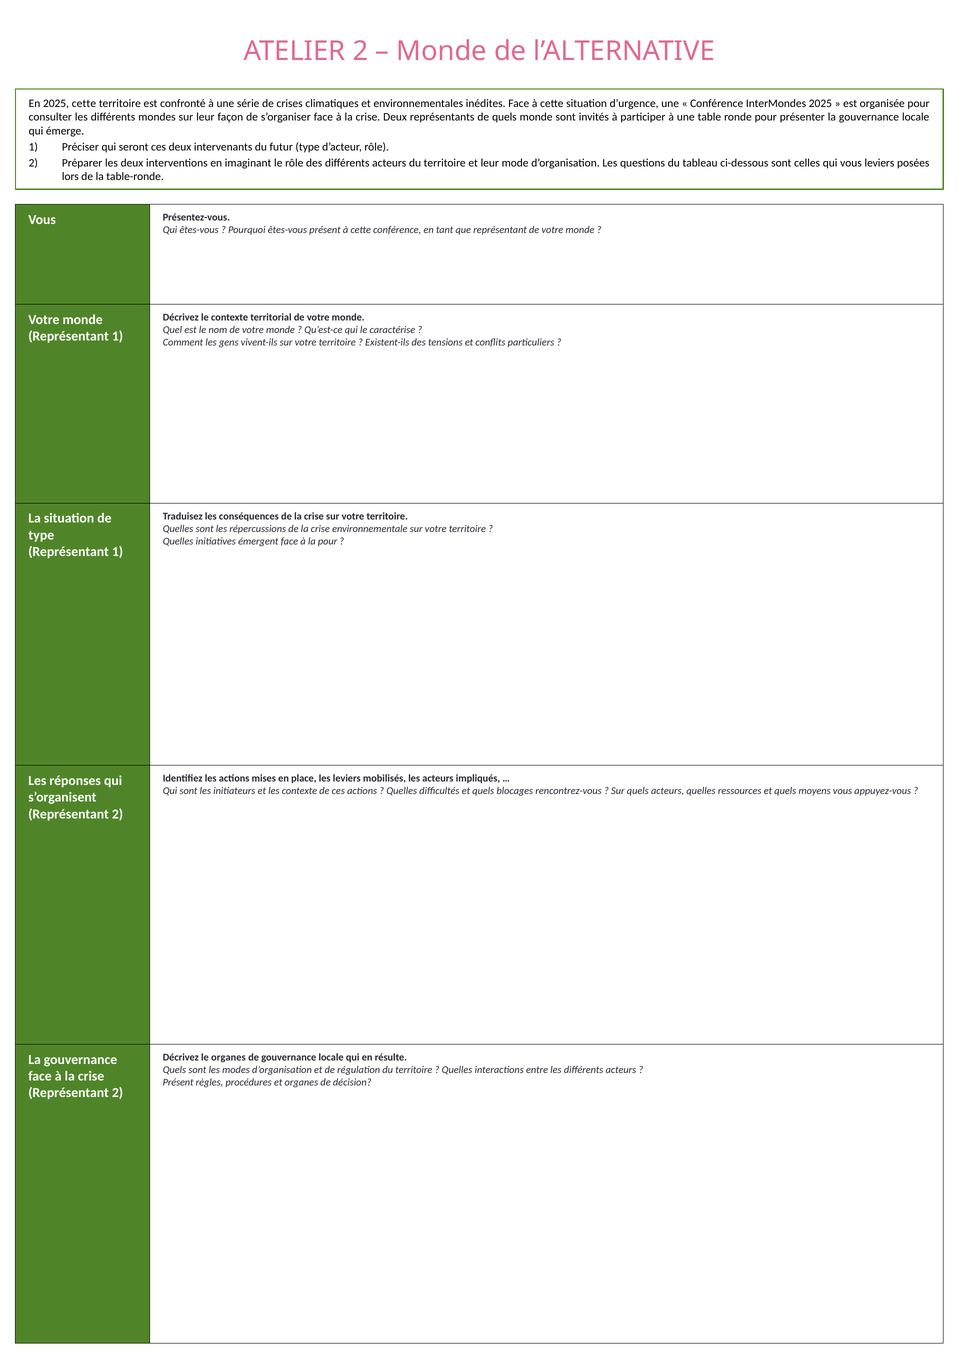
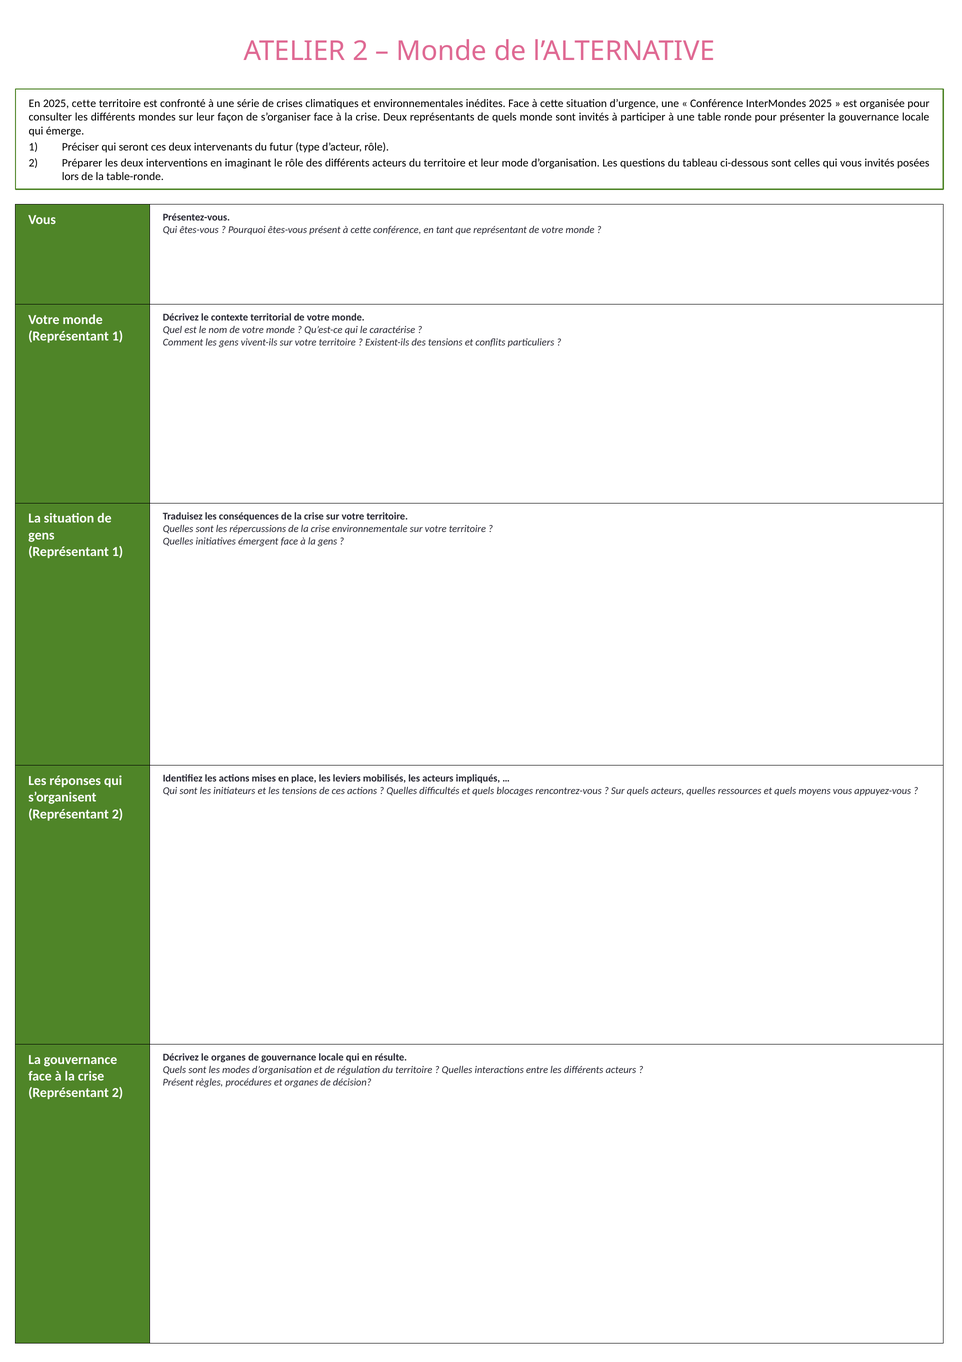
vous leviers: leviers -> invités (879, 163)
type: type -> gens (41, 535)
la pour: pour -> gens (328, 541)
les contexte: contexte -> tensions (299, 791)
